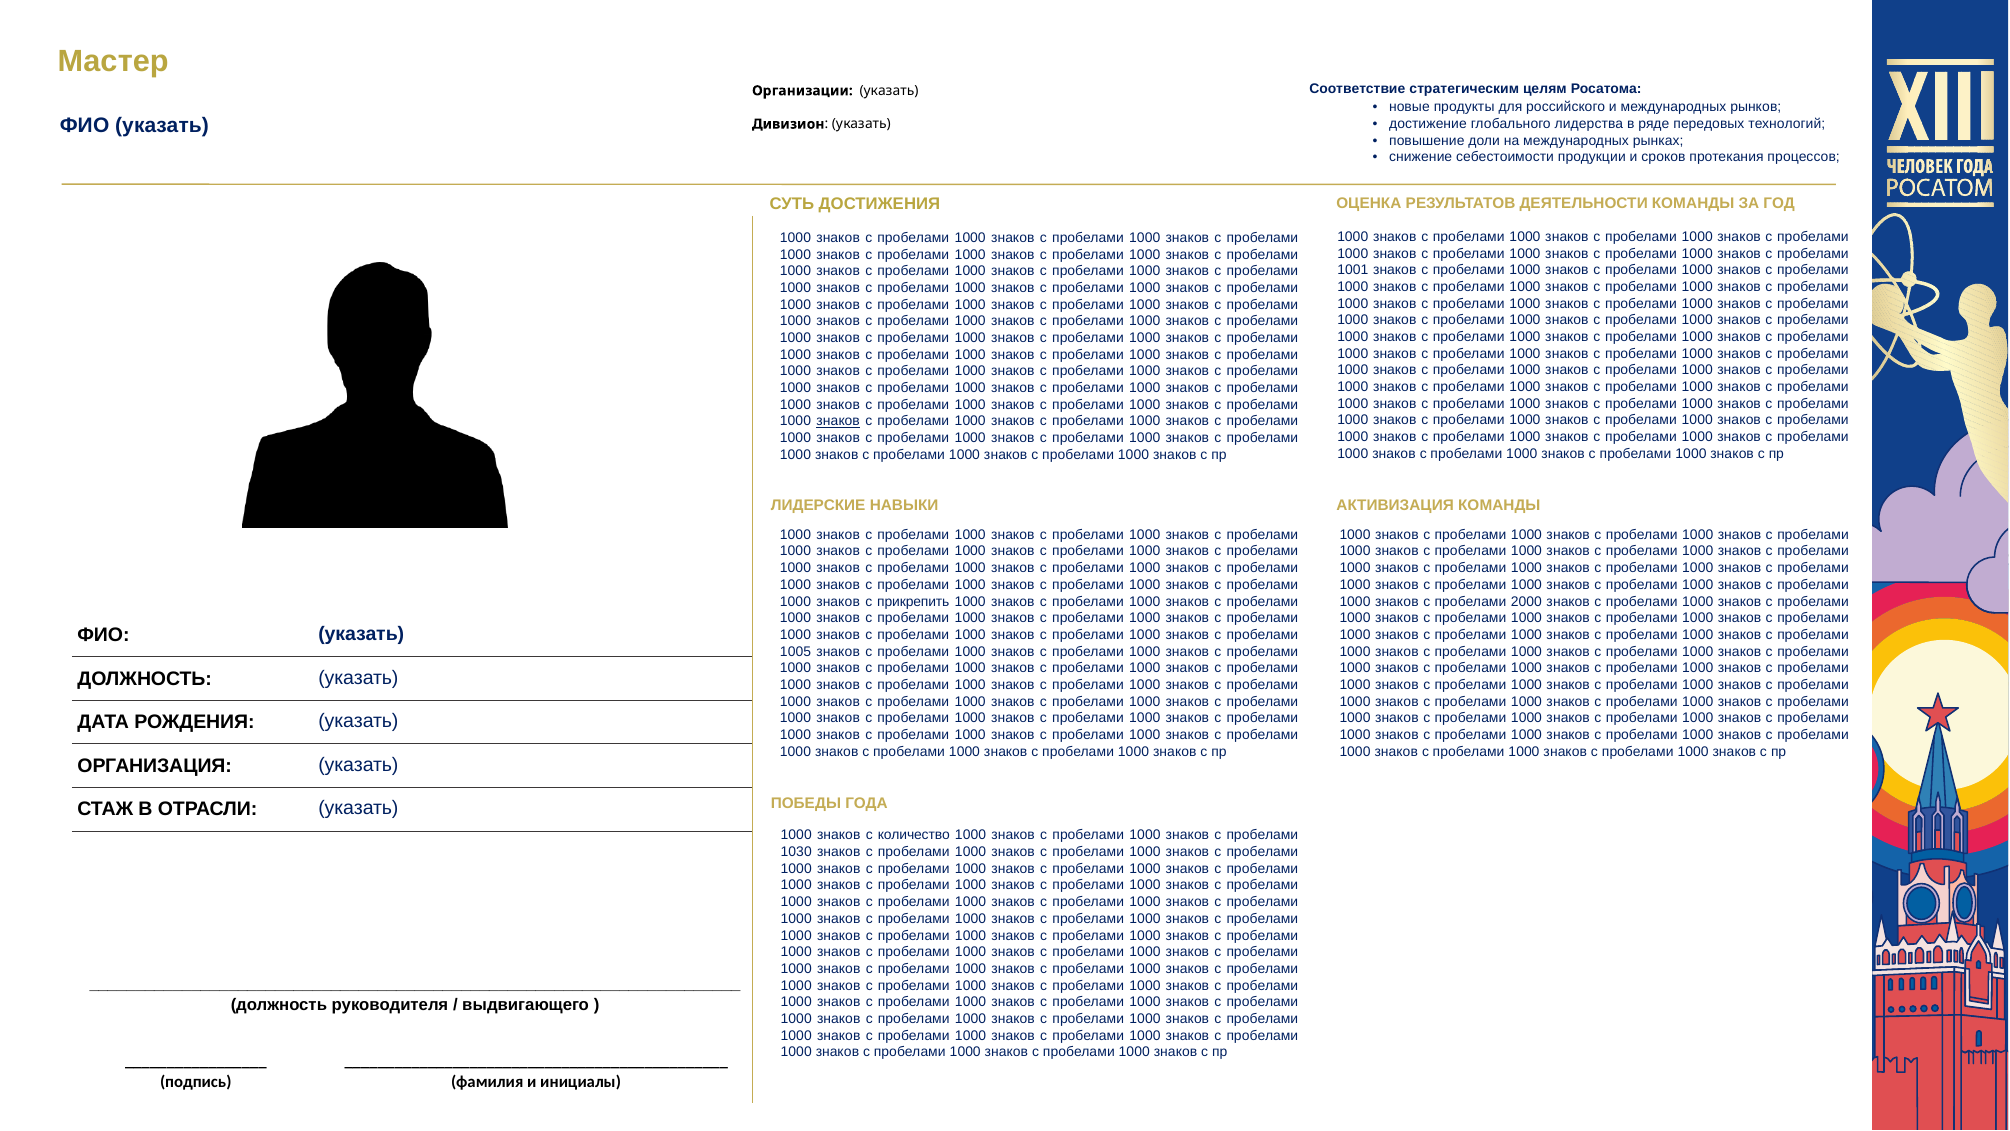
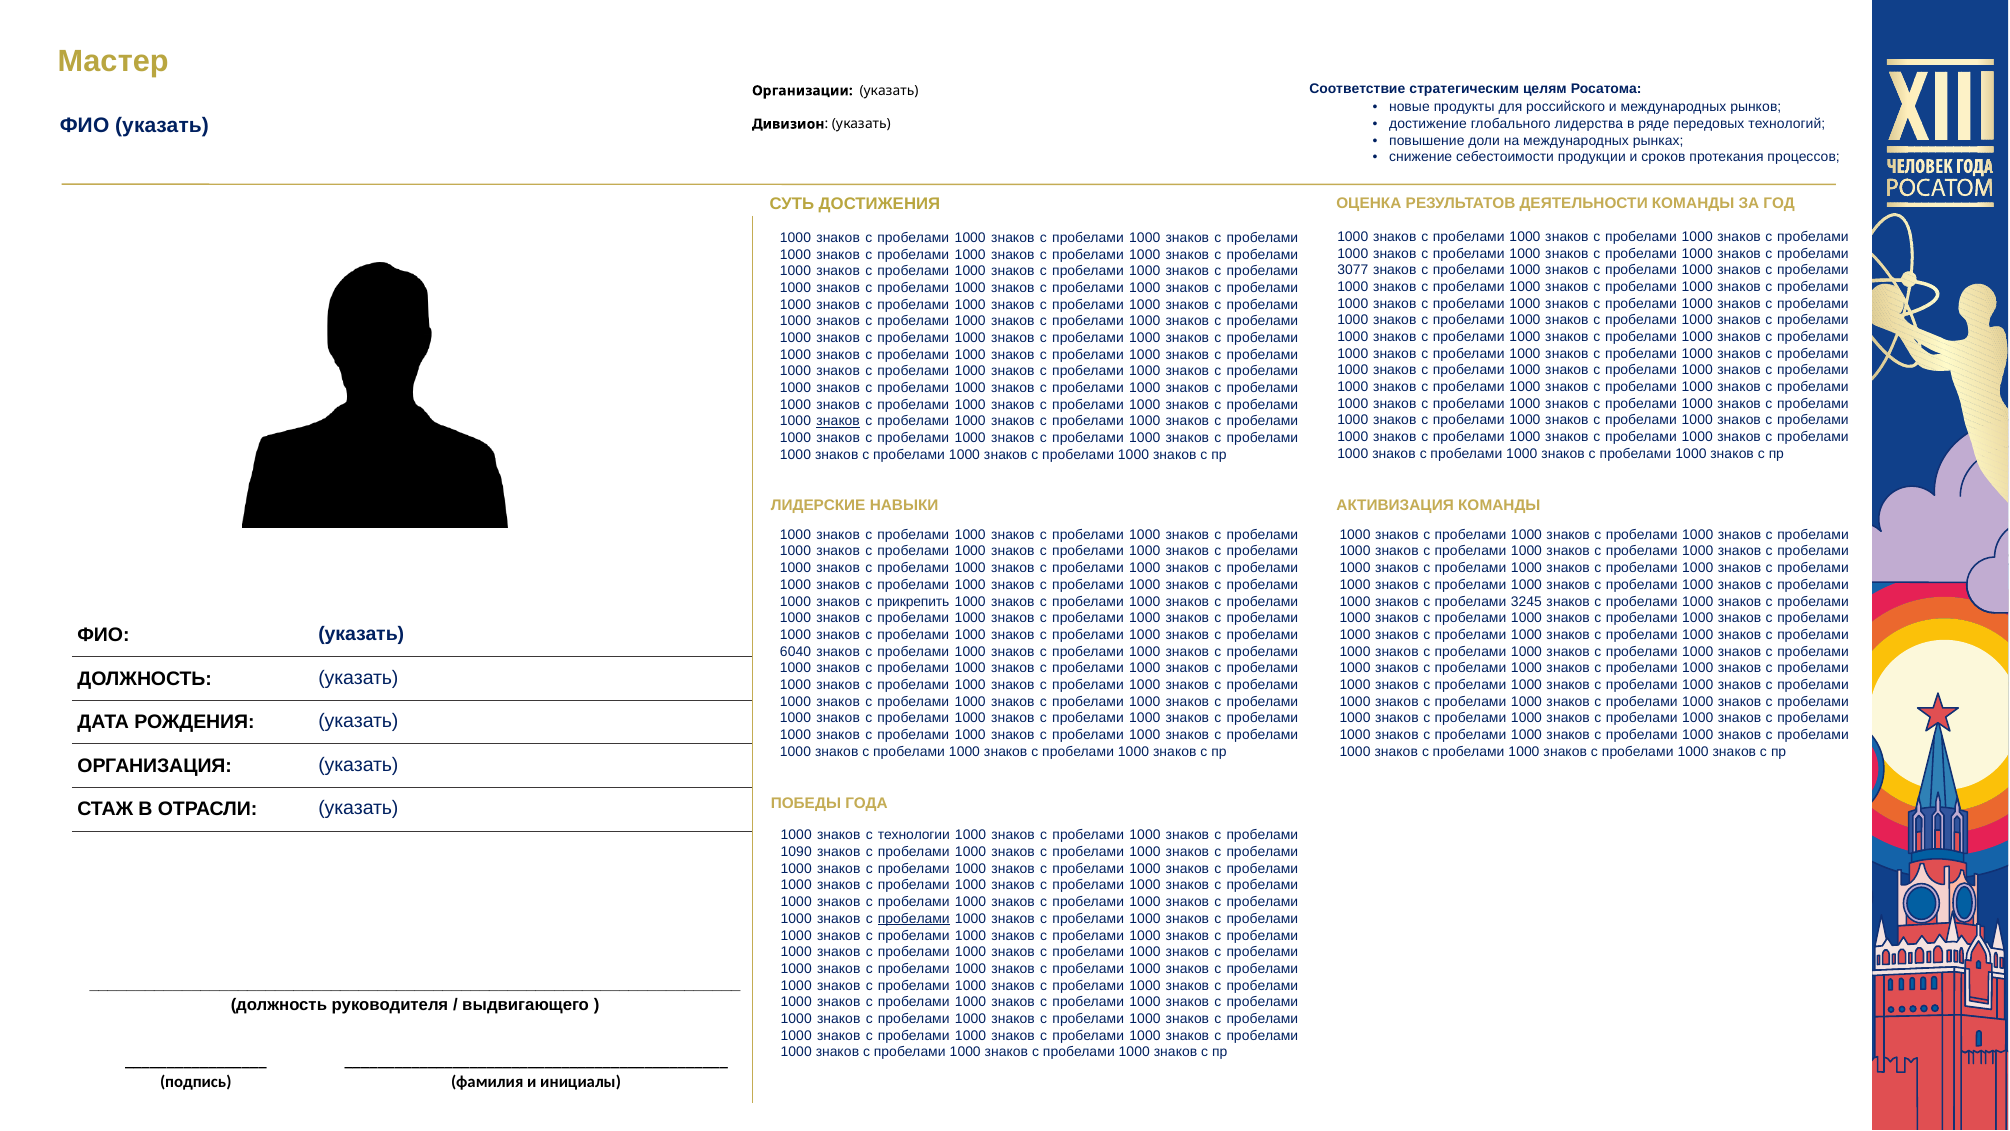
1001: 1001 -> 3077 (1353, 270)
2000: 2000 -> 3245 (1526, 601)
1005: 1005 -> 6040 (796, 651)
количество: количество -> технологии (914, 835)
1030: 1030 -> 1090 (796, 852)
пробелами underline: none -> present (914, 918)
